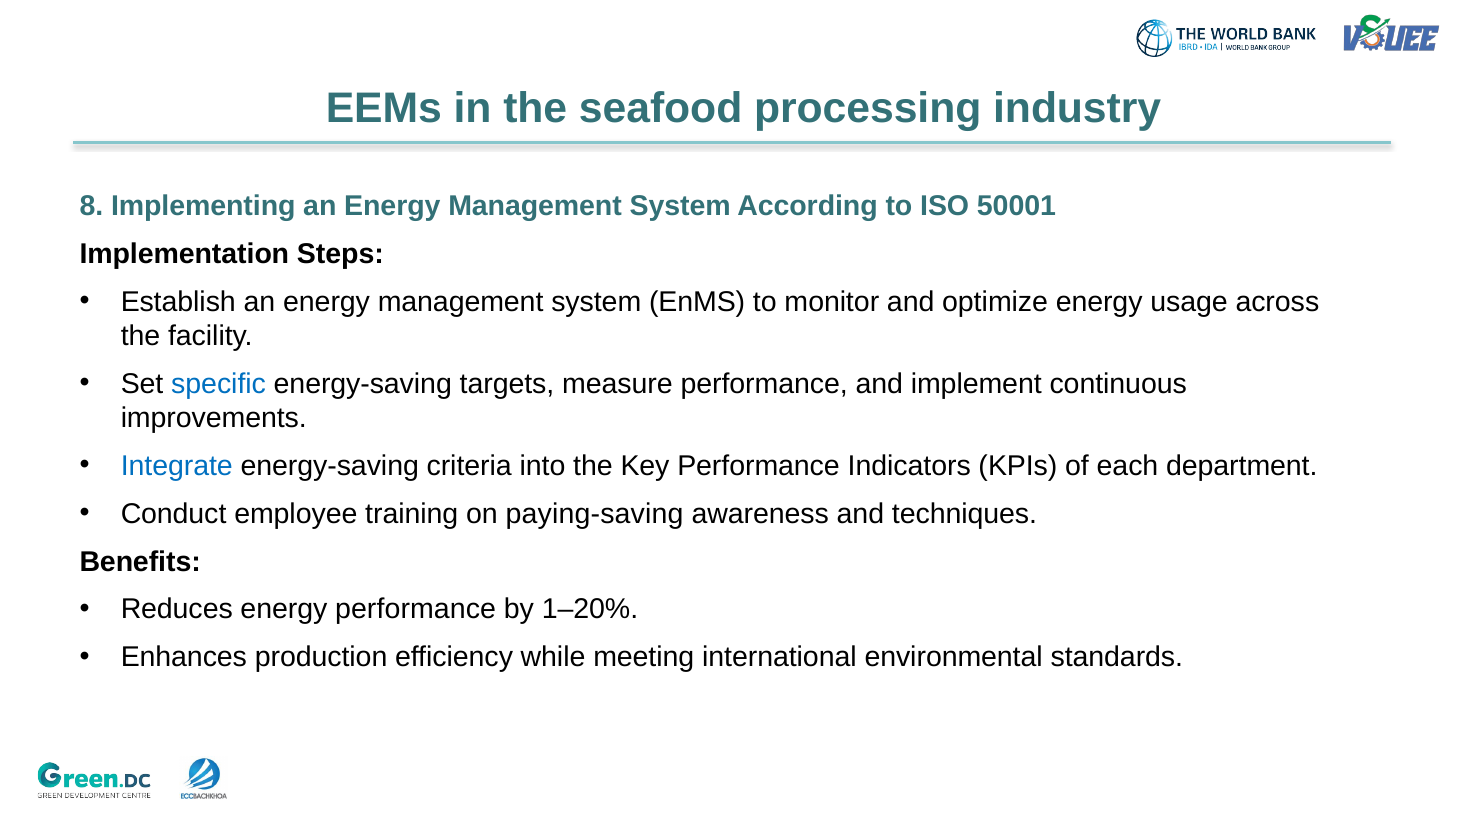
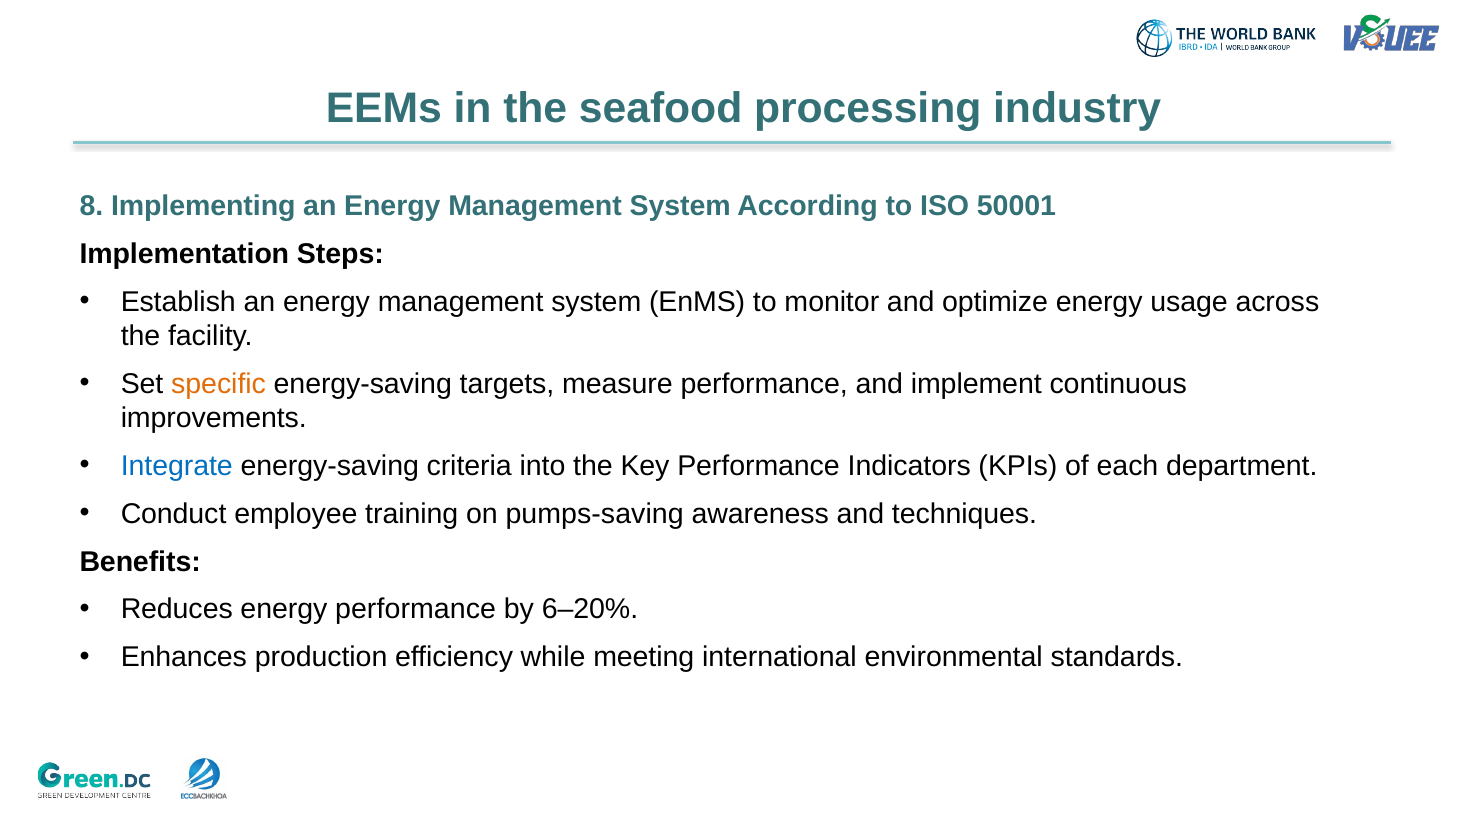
specific colour: blue -> orange (219, 383)
paying-saving: paying-saving -> pumps-saving (595, 513)
1–20%: 1–20% -> 6–20% (590, 609)
